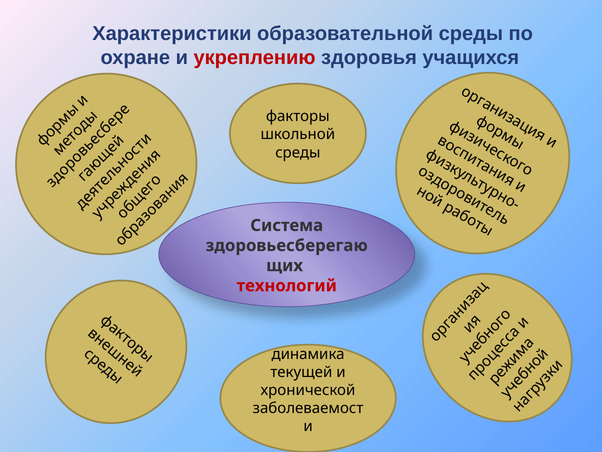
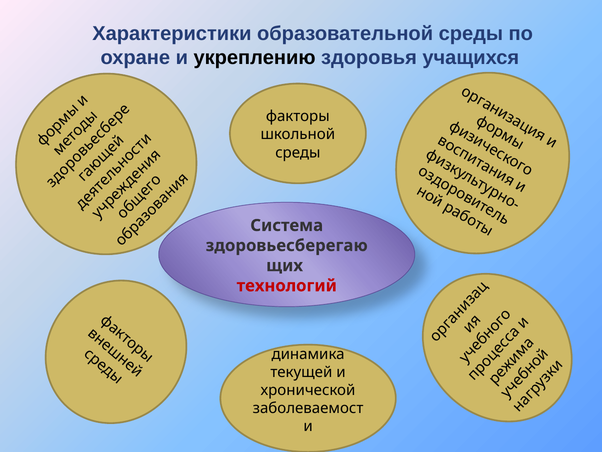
укреплению colour: red -> black (255, 58)
